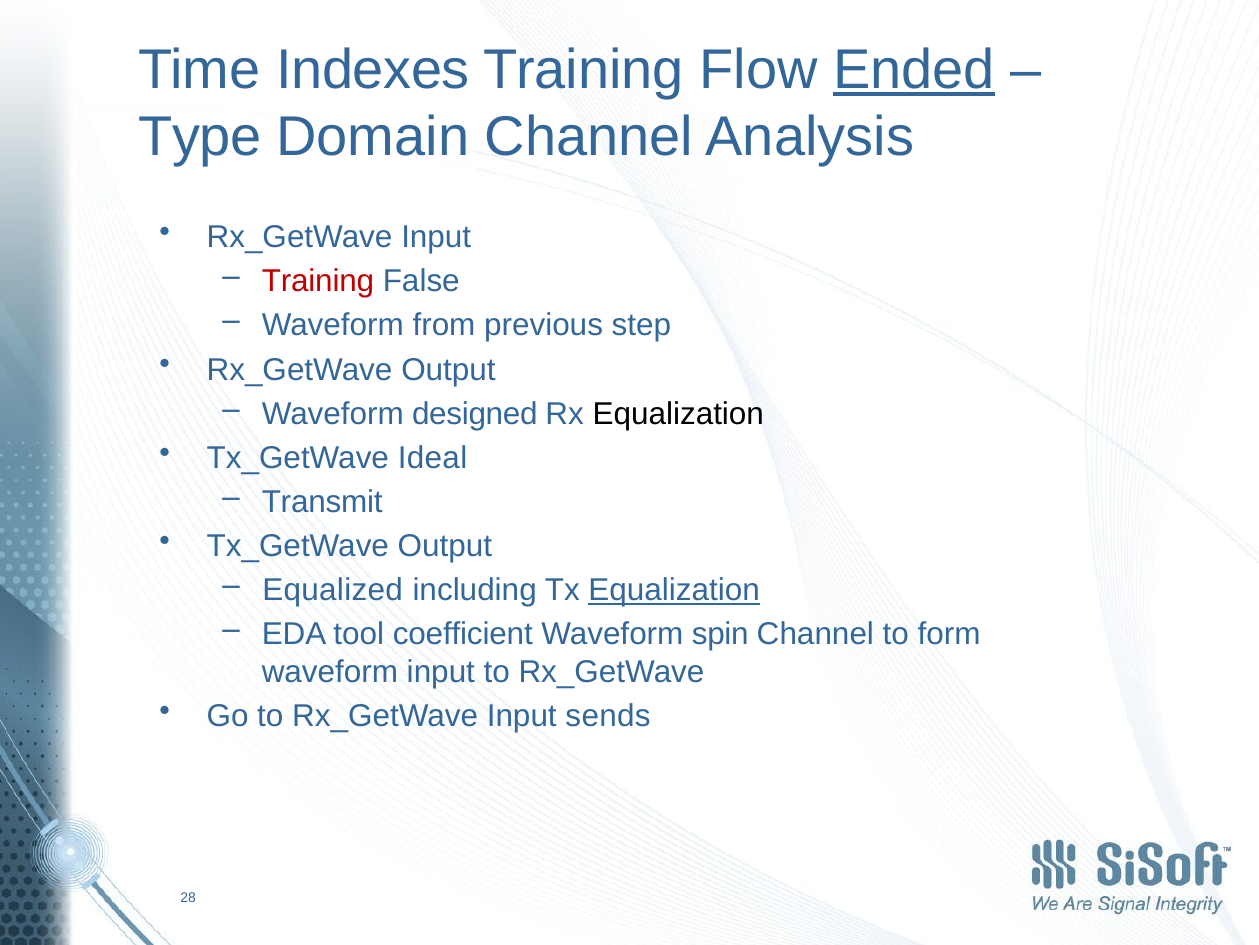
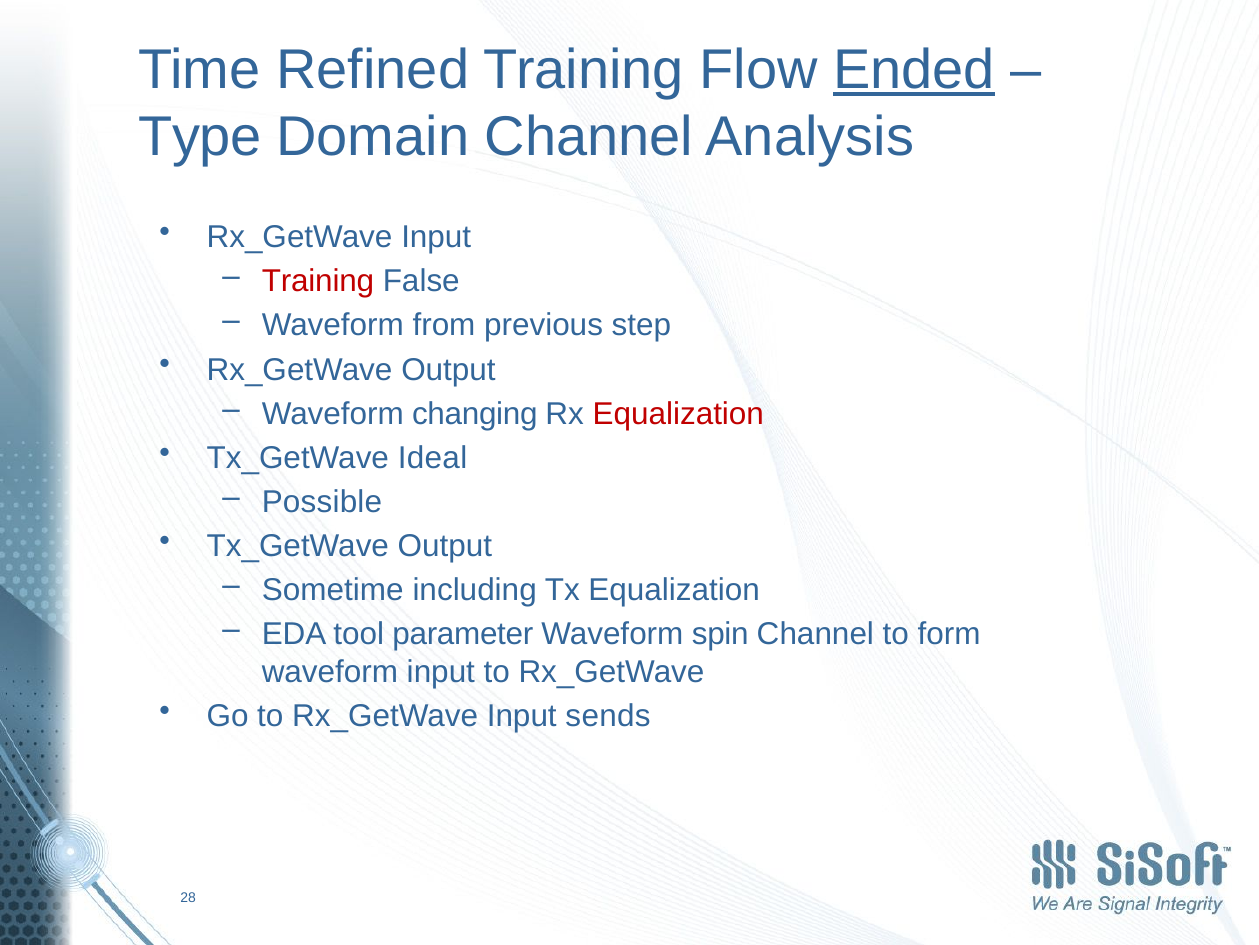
Indexes: Indexes -> Refined (373, 70)
designed: designed -> changing (475, 413)
Equalization colour: black -> red (678, 413)
Transmit: Transmit -> Possible (322, 502)
Equalized: Equalized -> Sometime (333, 590)
Equalization underline: present -> none (674, 590)
coefficient: coefficient -> parameter (463, 634)
